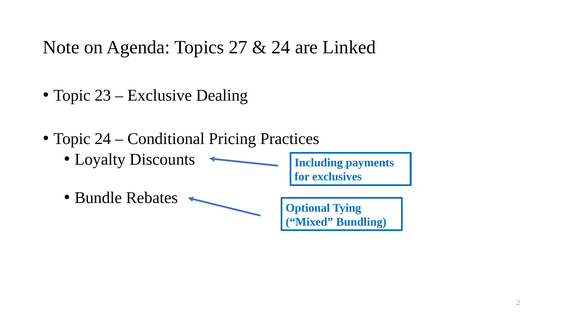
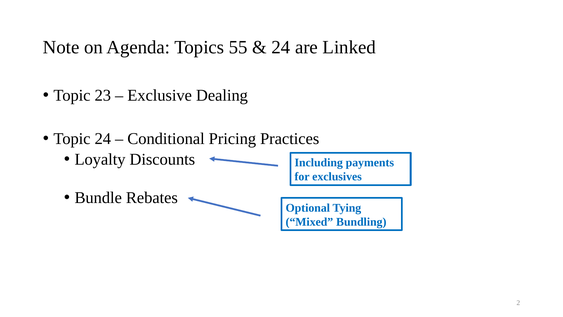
27: 27 -> 55 (238, 47)
